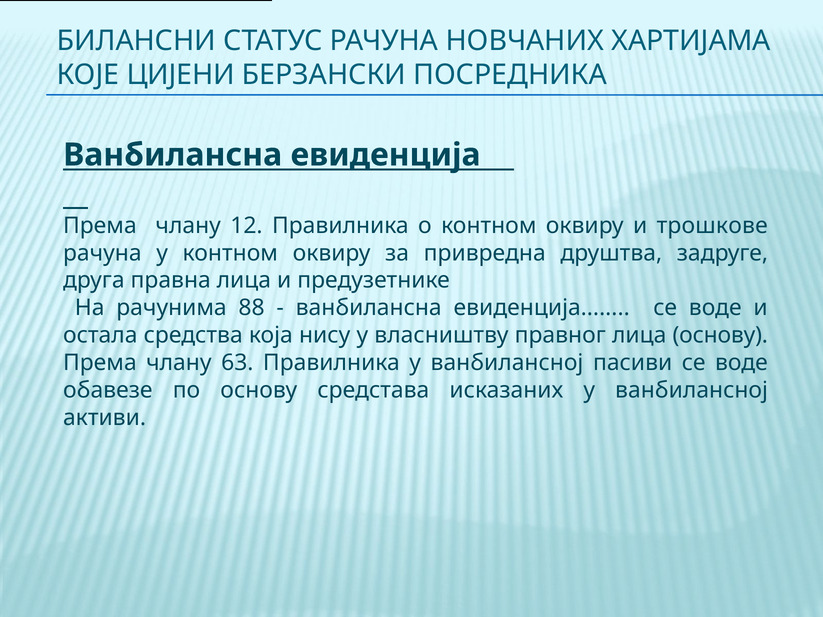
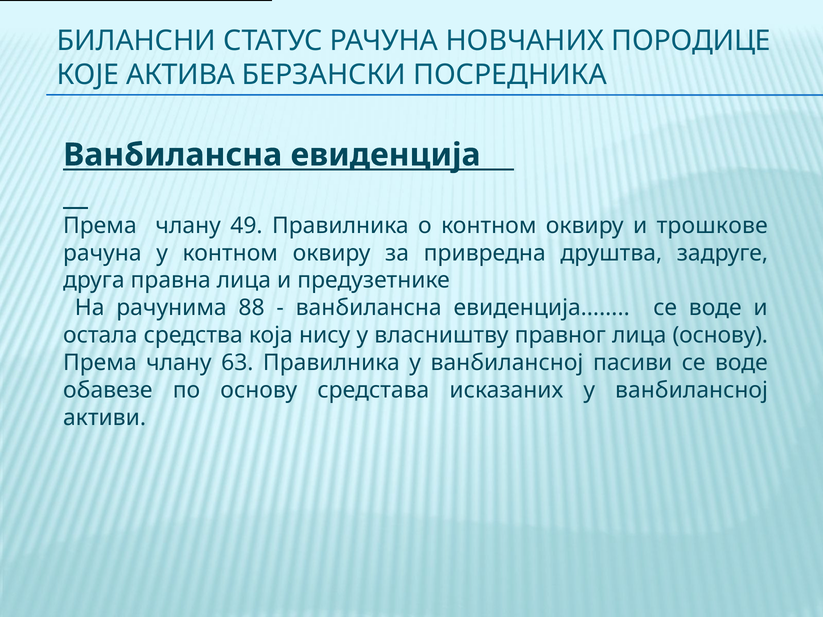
ХАРТИЈАМА: ХАРТИЈАМА -> ПОРОДИЦЕ (691, 41)
ЦИЈЕНИ: ЦИЈЕНИ -> АКТИВА (181, 75)
12: 12 -> 49 (246, 226)
